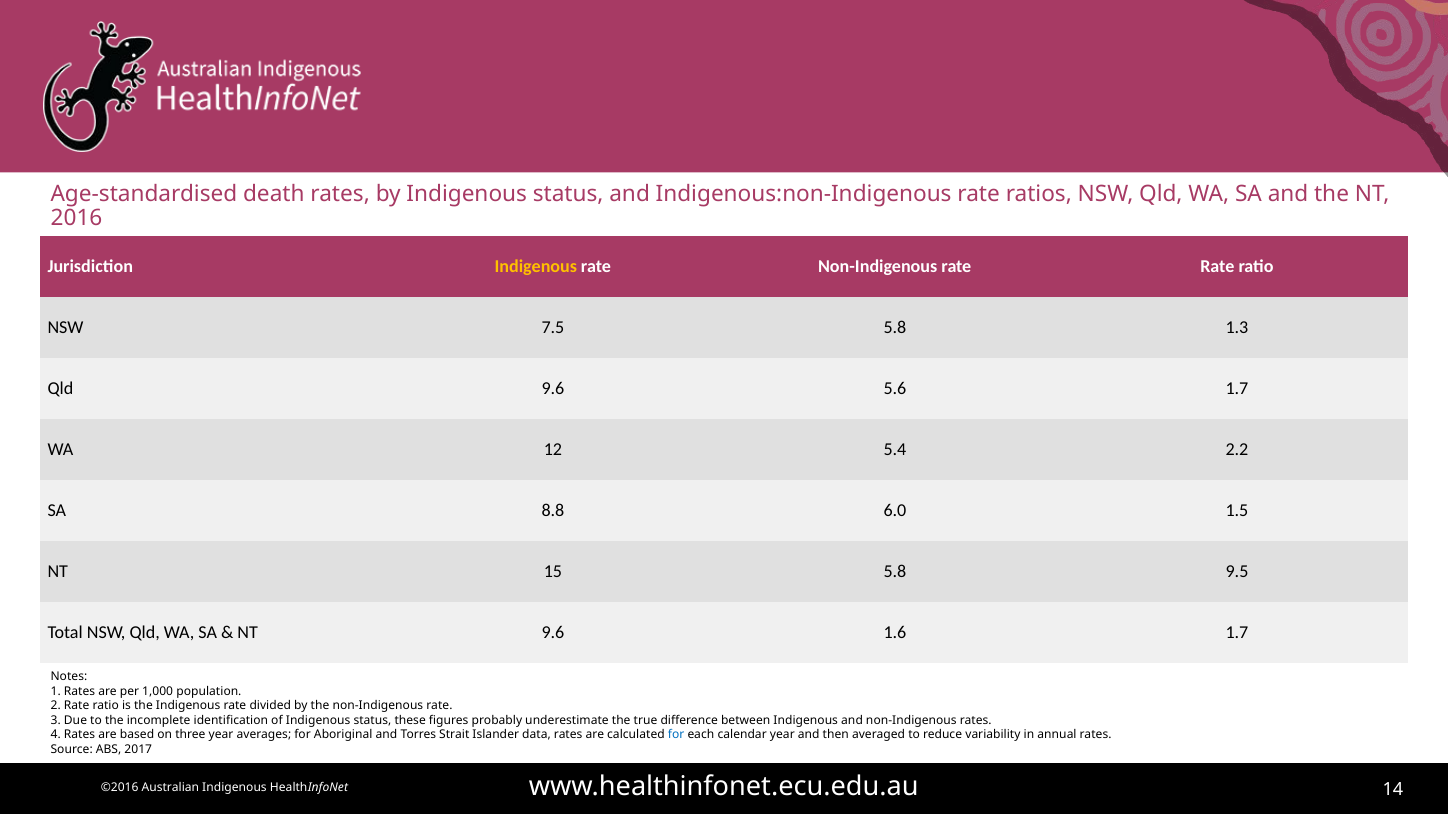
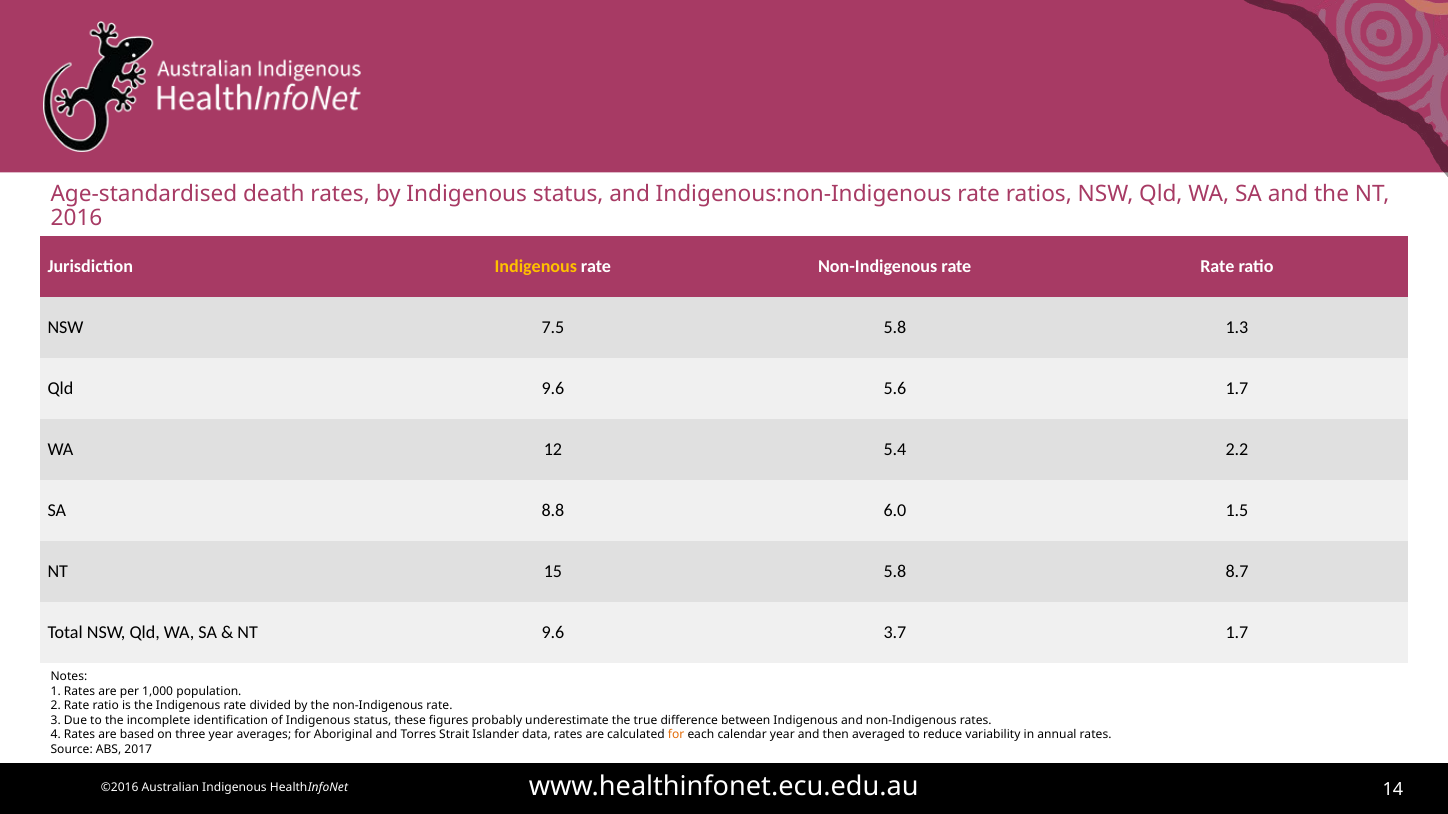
9.5: 9.5 -> 8.7 (1237, 572)
1.6: 1.6 -> 3.7 (895, 633)
for colour: blue -> orange (676, 735)
